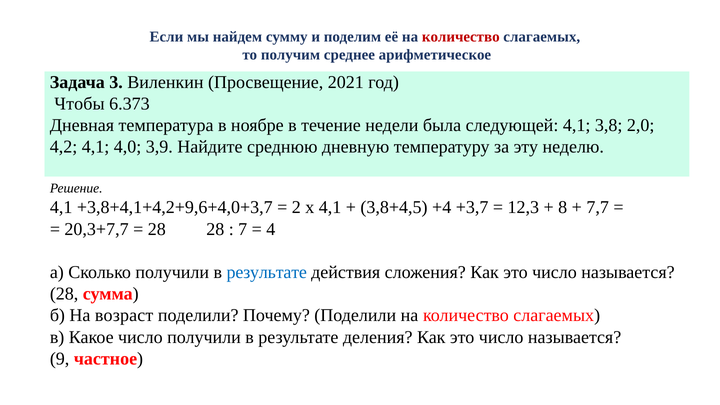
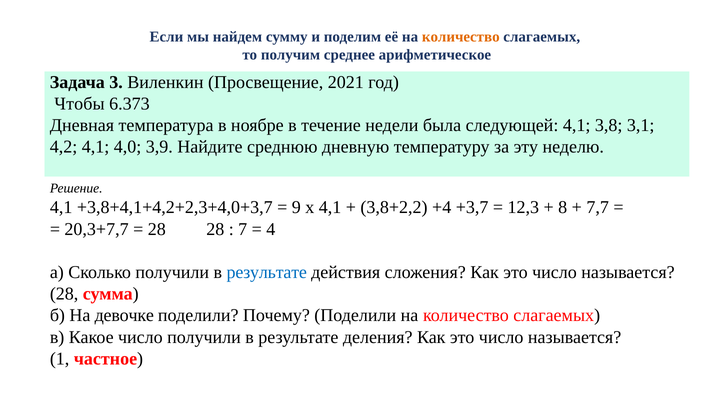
количество colour: red -> orange (461, 37)
2,0: 2,0 -> 3,1 (641, 125)
+3,8+4,1+4,2+9,6+4,0+3,7: +3,8+4,1+4,2+9,6+4,0+3,7 -> +3,8+4,1+4,2+2,3+4,0+3,7 (175, 207)
2: 2 -> 9 (296, 207)
3,8+4,5: 3,8+4,5 -> 3,8+2,2 (394, 207)
возраст: возраст -> девочке (124, 315)
9: 9 -> 1 (60, 359)
